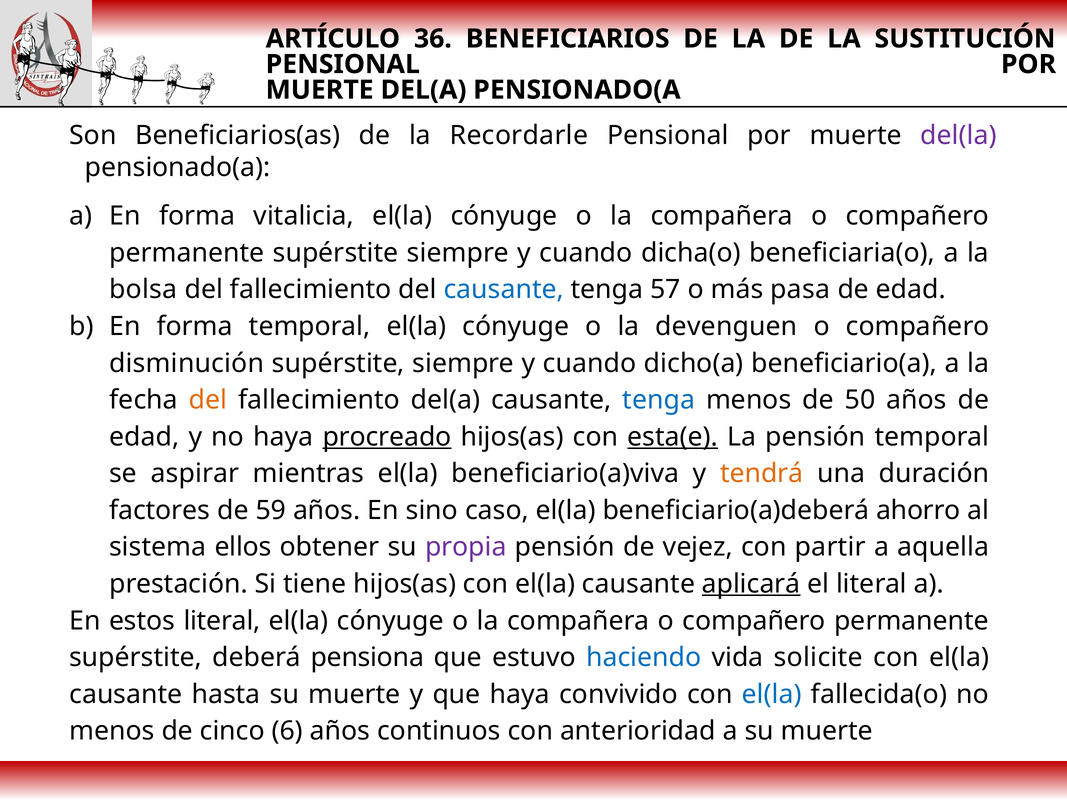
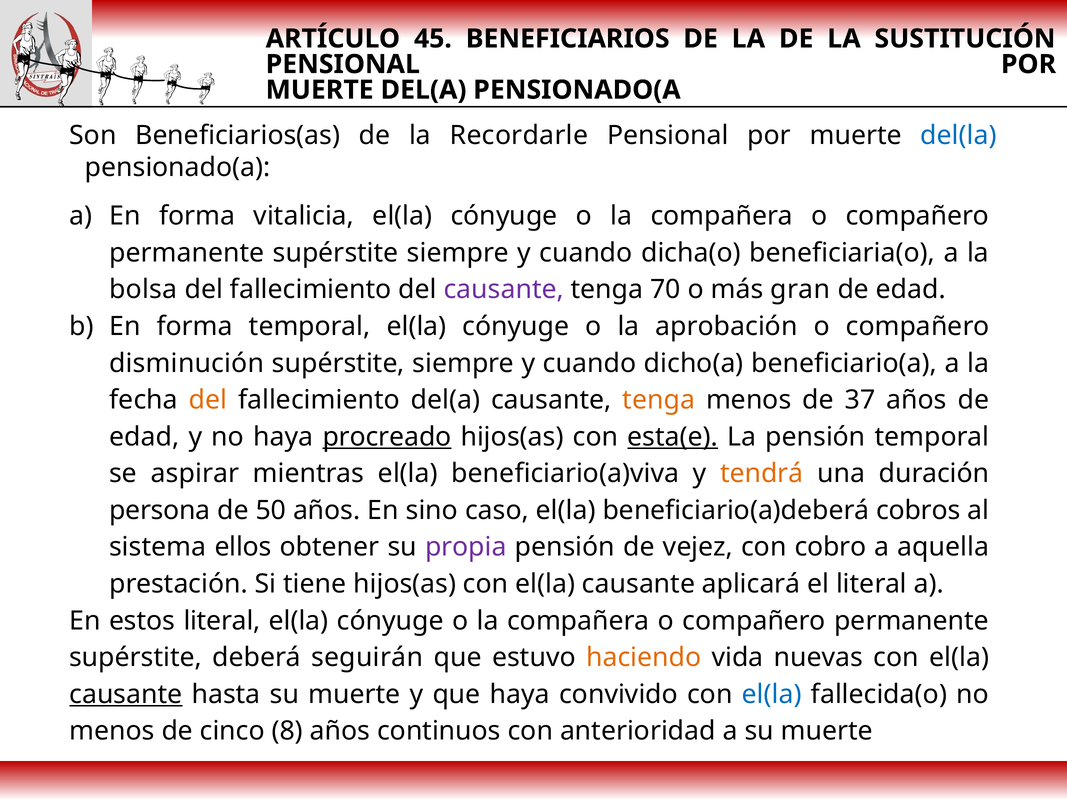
36: 36 -> 45 (433, 39)
del(la colour: purple -> blue (959, 135)
causante colour: blue -> purple (504, 290)
57: 57 -> 70 (665, 290)
pasa: pasa -> gran (800, 290)
devenguen: devenguen -> aprobación (727, 327)
tenga colour: blue -> orange (659, 400)
50: 50 -> 37 (860, 400)
factores: factores -> persona (160, 511)
59: 59 -> 50 (271, 511)
ahorro: ahorro -> cobros (918, 511)
partir: partir -> cobro (830, 547)
aplicará underline: present -> none (751, 584)
pensiona: pensiona -> seguirán (367, 658)
haciendo colour: blue -> orange (644, 658)
solicite: solicite -> nuevas (818, 658)
causante underline: none -> present (126, 695)
6: 6 -> 8 (287, 731)
